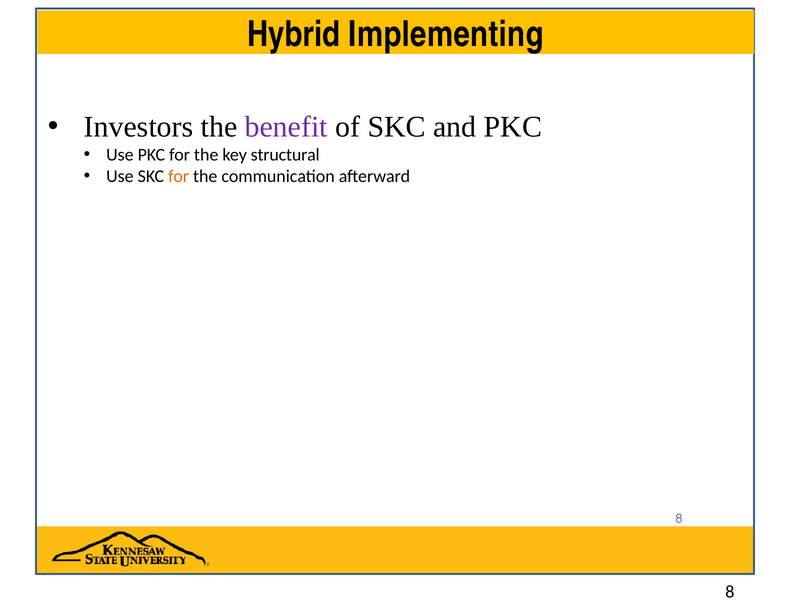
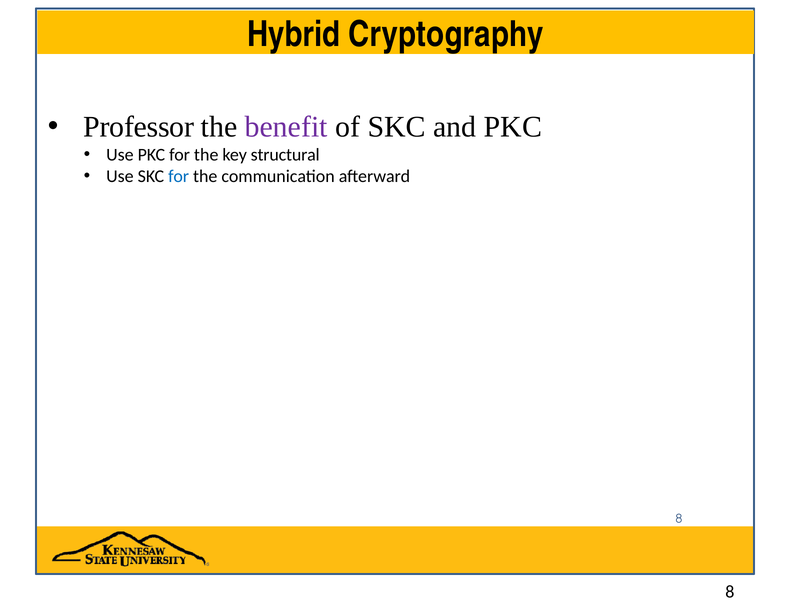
Implementing: Implementing -> Cryptography (446, 34)
Investors: Investors -> Professor (139, 127)
for colour: orange -> blue (179, 177)
